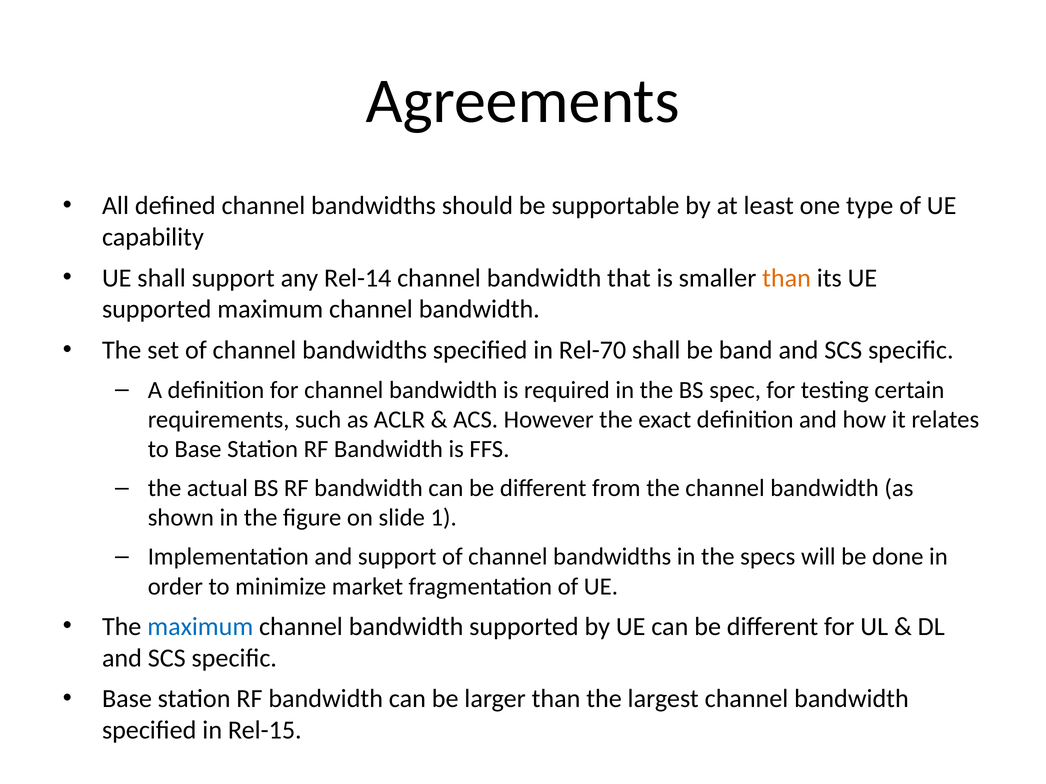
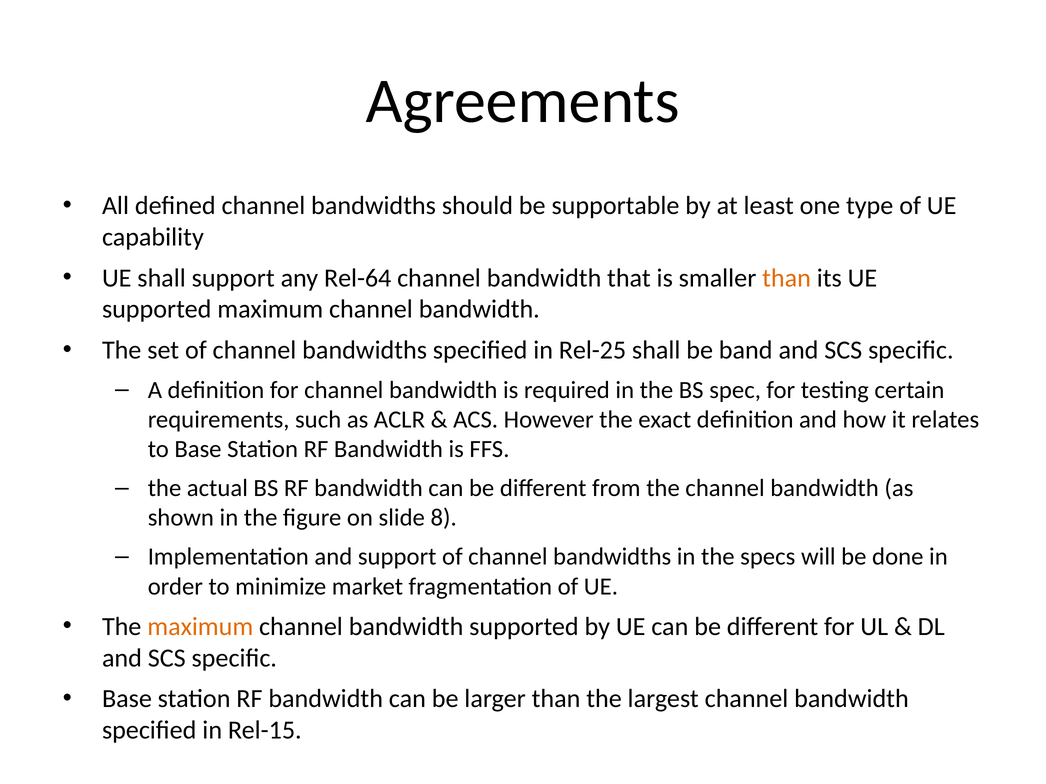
Rel-14: Rel-14 -> Rel-64 (358, 278)
Rel-70: Rel-70 -> Rel-25 (592, 351)
1: 1 -> 8 (444, 518)
maximum colour: blue -> orange (200, 627)
